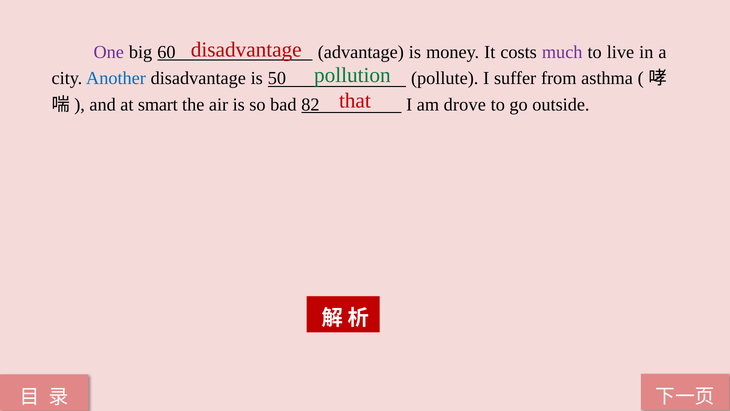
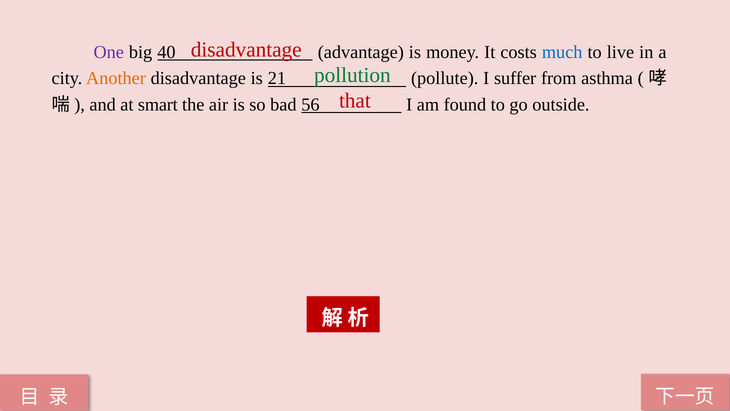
60: 60 -> 40 (166, 52)
much colour: purple -> blue (562, 52)
Another colour: blue -> orange (116, 78)
50: 50 -> 21 (277, 78)
82: 82 -> 56 (310, 105)
drove: drove -> found (465, 105)
